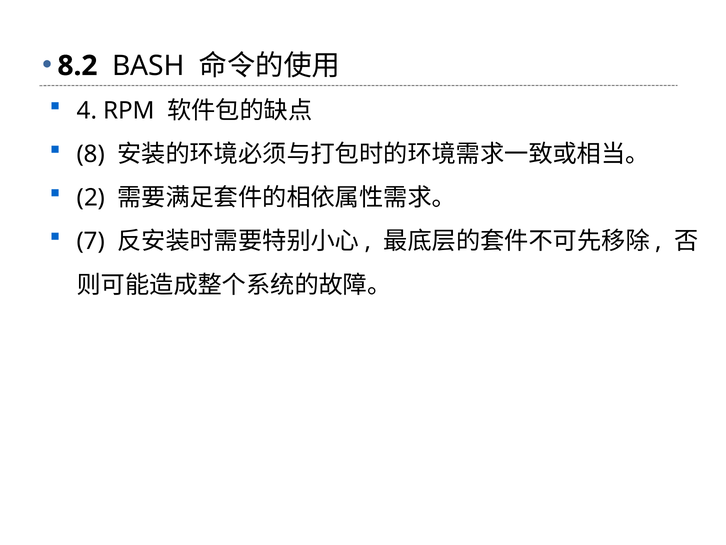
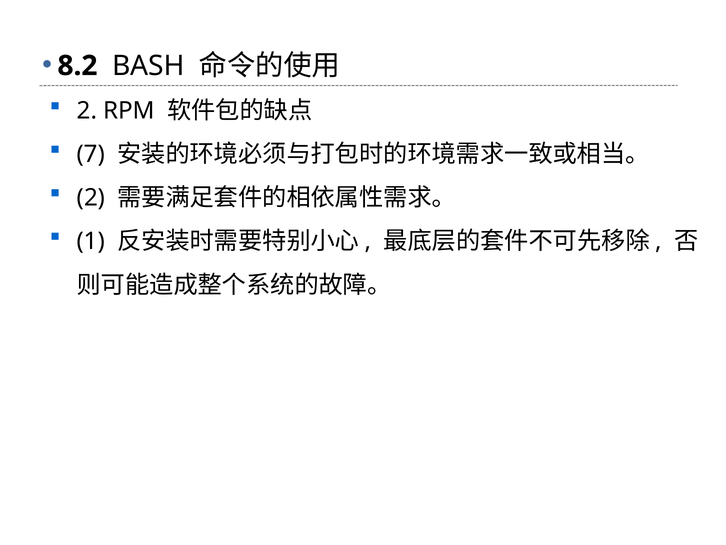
4: 4 -> 2 (87, 111)
8: 8 -> 7 (91, 154)
7: 7 -> 1 (91, 241)
